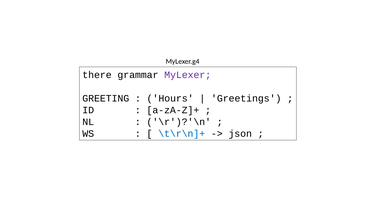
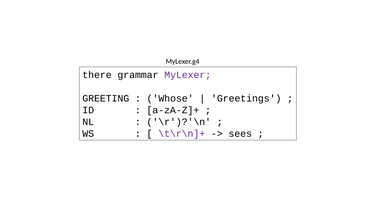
Hours: Hours -> Whose (170, 98)
\t\r\n]+ colour: blue -> purple (182, 133)
json: json -> sees (240, 133)
